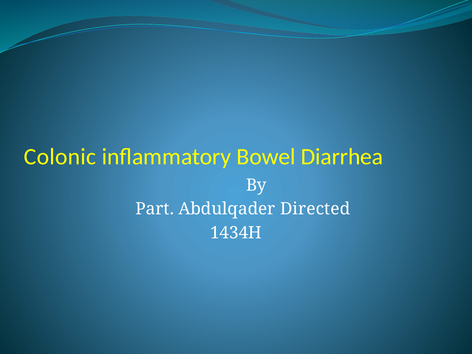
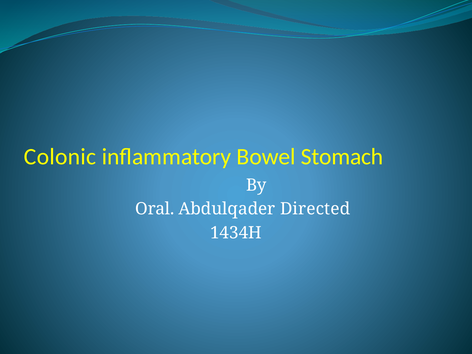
Diarrhea: Diarrhea -> Stomach (342, 157)
Part: Part -> Oral (155, 209)
